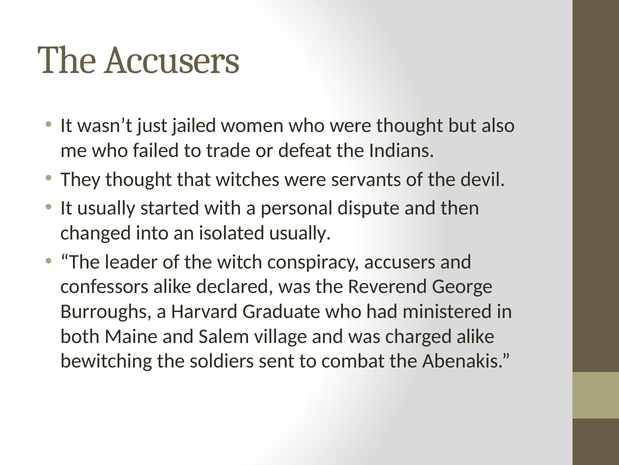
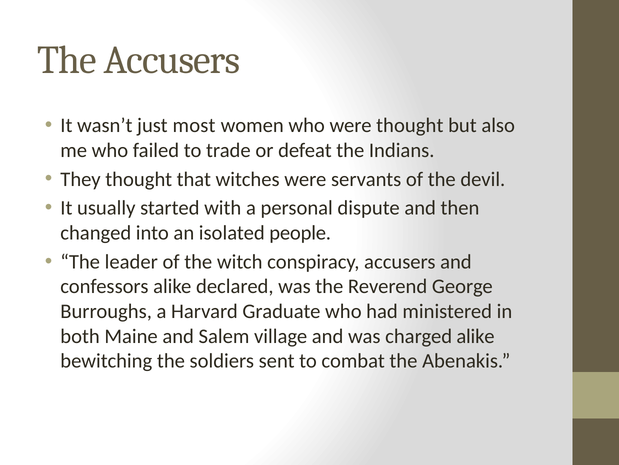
jailed: jailed -> most (194, 125)
isolated usually: usually -> people (300, 233)
